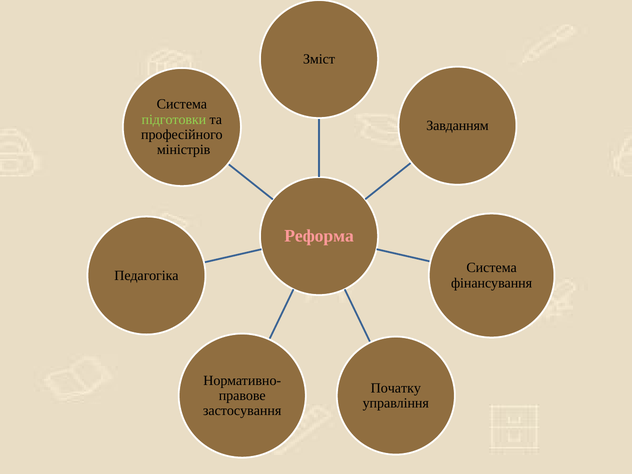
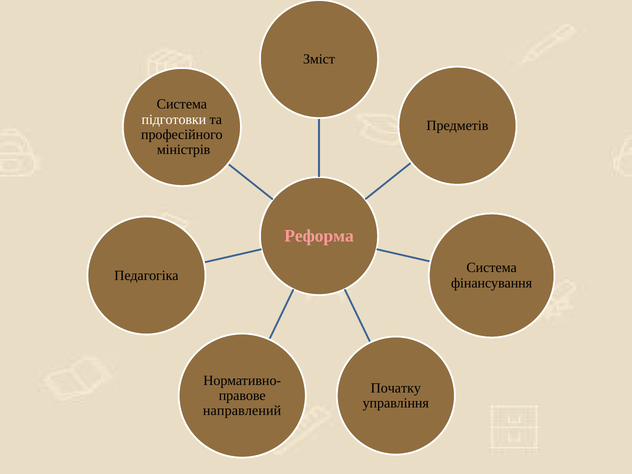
підготовки colour: light green -> white (174, 119)
Завданням: Завданням -> Предметів (457, 126)
застосування: застосування -> направлений (242, 411)
